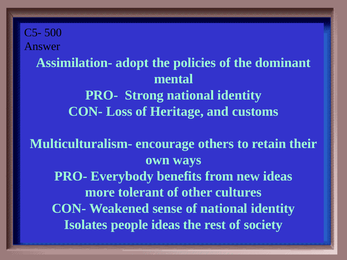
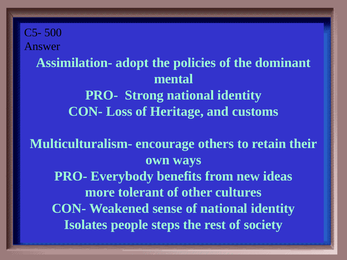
people ideas: ideas -> steps (166, 225)
